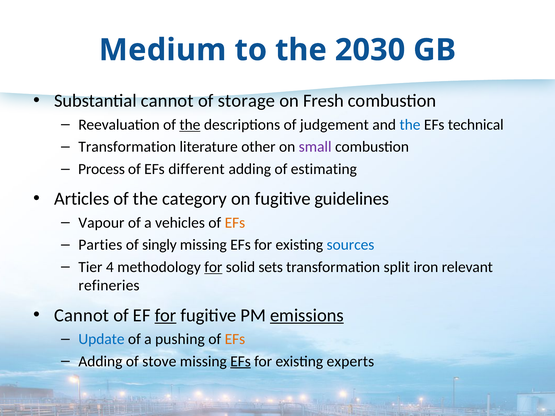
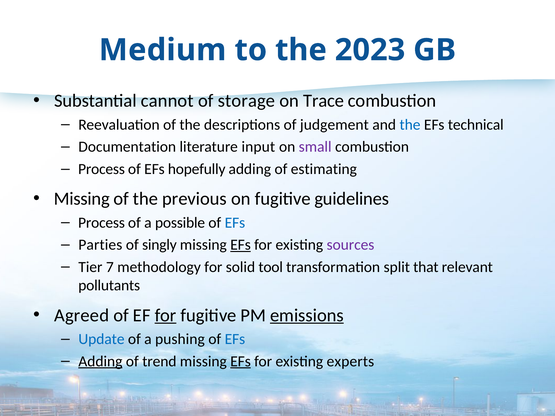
2030: 2030 -> 2023 (370, 50)
Fresh: Fresh -> Trace (324, 101)
the underline: present -> none (190, 125)
Transformation: Transformation -> Documentation (127, 147)
other: other -> input (258, 147)
different: different -> hopefully (197, 169)
Articles: Articles -> Missing (82, 199)
category: category -> previous (195, 199)
Vapour: Vapour -> Process (102, 223)
vehicles: vehicles -> possible (180, 223)
EFs colour: orange -> blue (235, 223)
EFs underline: none -> present (241, 245)
sources colour: blue -> purple (350, 245)
4: 4 -> 7 (110, 267)
for underline: present -> none (213, 267)
sets: sets -> tool (271, 267)
iron: iron -> that (426, 267)
refineries: refineries -> pollutants (109, 286)
Cannot: Cannot -> Agreed (82, 316)
EFs colour: orange -> blue (235, 339)
Adding underline: none -> present (100, 362)
stove: stove -> trend (159, 362)
